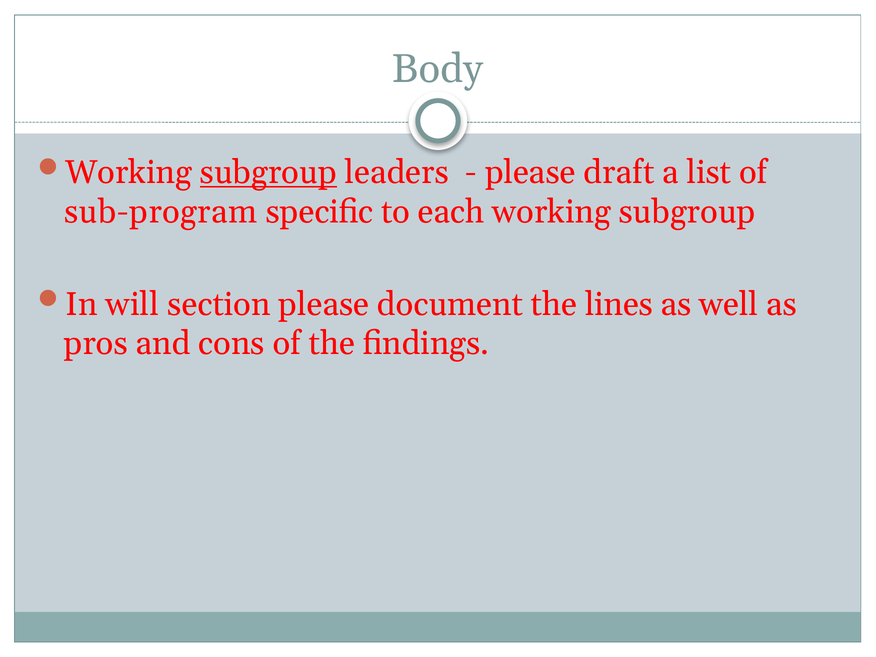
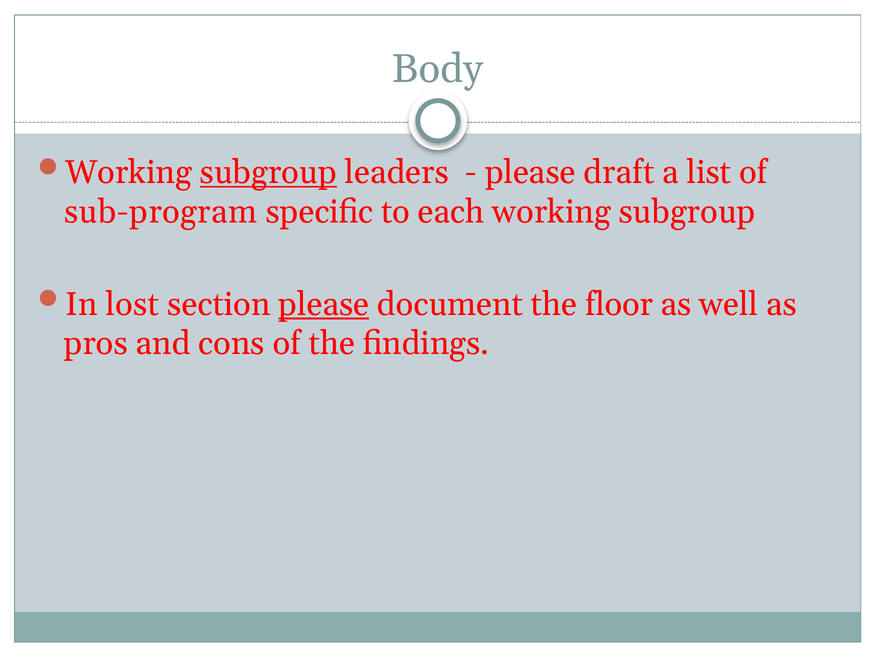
will: will -> lost (132, 304)
please underline: none -> present (324, 304)
lines: lines -> floor (619, 304)
